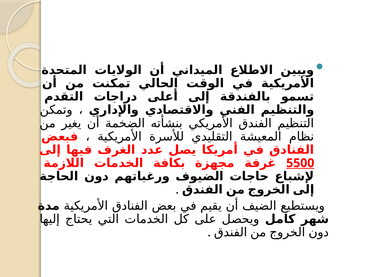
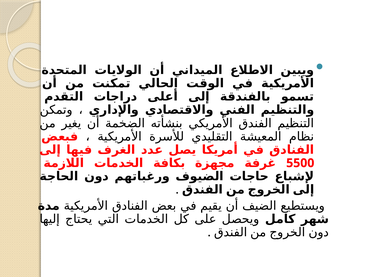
5500 underline: present -> none (300, 163)
